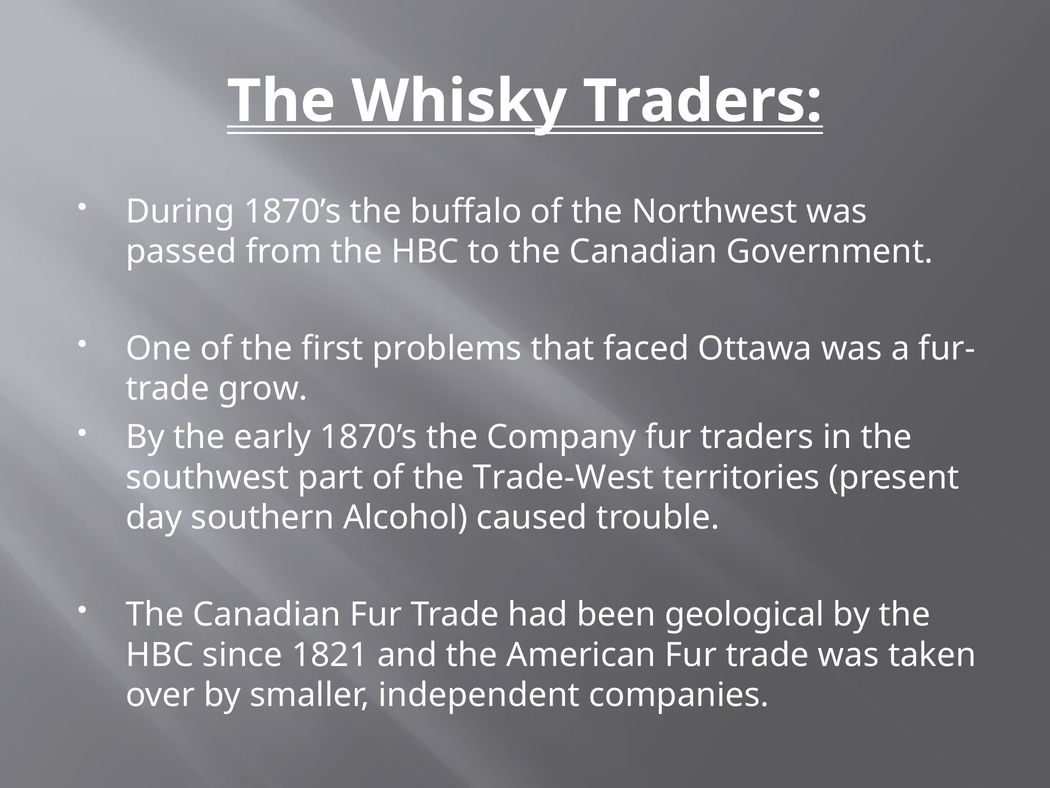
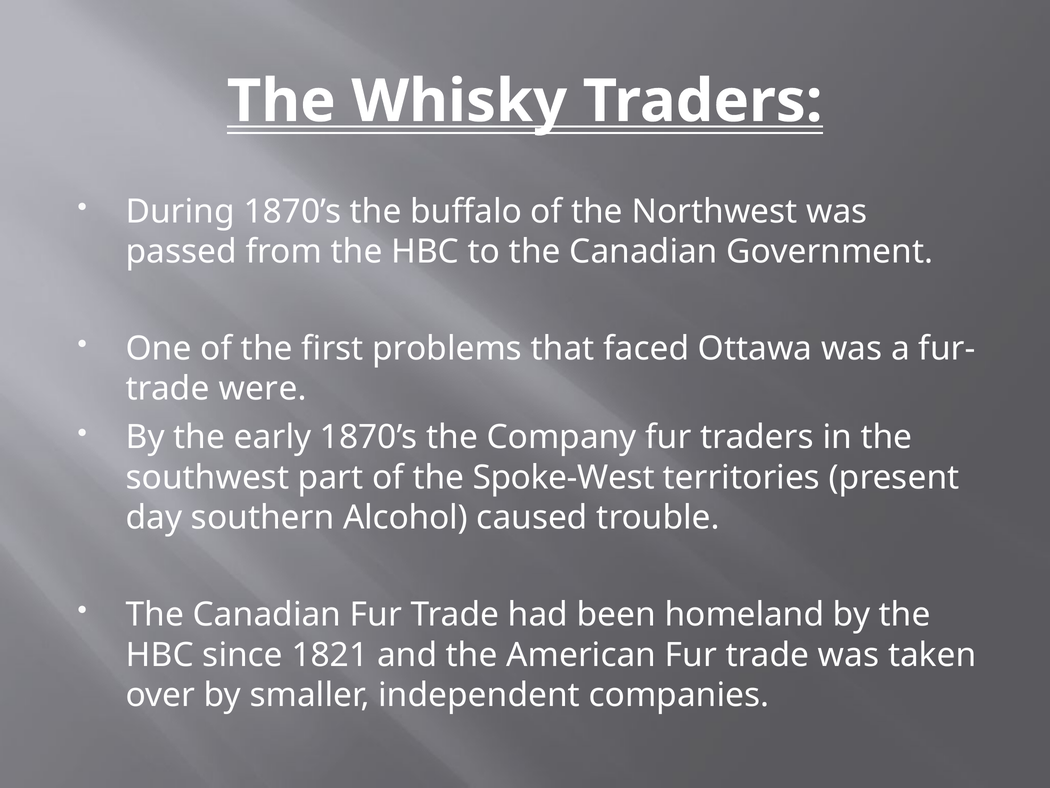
grow: grow -> were (263, 389)
Trade-West: Trade-West -> Spoke-West (564, 477)
geological: geological -> homeland (744, 614)
